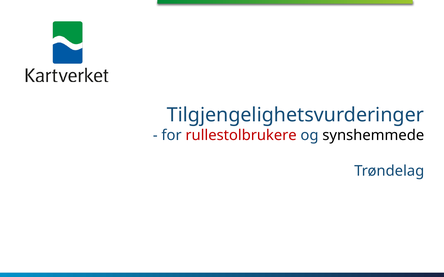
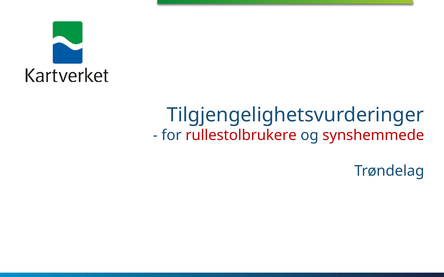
synshemmede colour: black -> red (373, 136)
